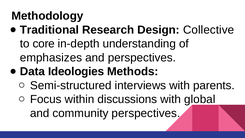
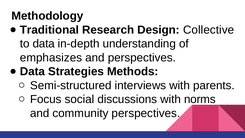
to core: core -> data (44, 44)
Ideologies: Ideologies -> Strategies (76, 71)
within: within -> social (80, 99)
global: global -> norms (200, 99)
